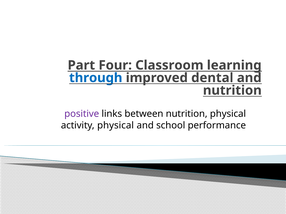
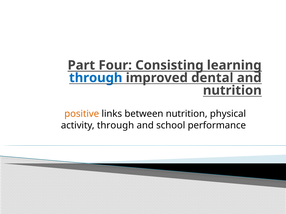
Classroom: Classroom -> Consisting (169, 65)
positive colour: purple -> orange (82, 114)
activity physical: physical -> through (116, 126)
